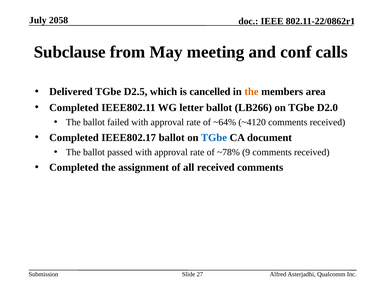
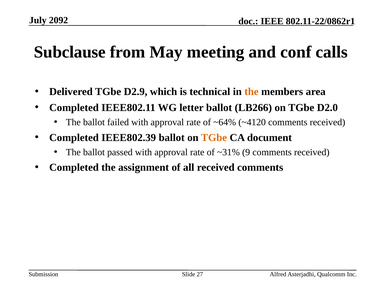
2058: 2058 -> 2092 (59, 20)
D2.5: D2.5 -> D2.9 (136, 92)
cancelled: cancelled -> technical (210, 92)
IEEE802.17: IEEE802.17 -> IEEE802.39 (129, 138)
TGbe colour: blue -> orange (214, 138)
~78%: ~78% -> ~31% (228, 152)
